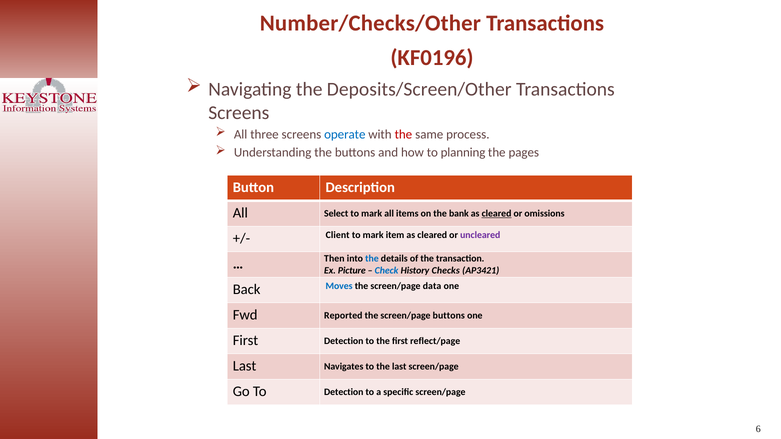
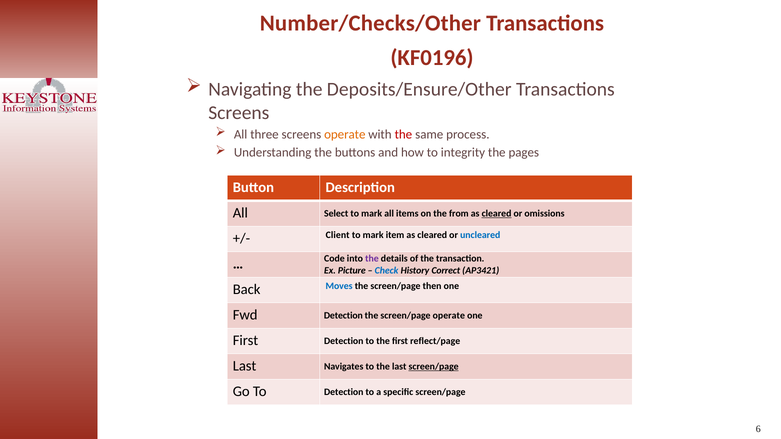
Deposits/Screen/Other: Deposits/Screen/Other -> Deposits/Ensure/Other (419, 89)
operate colour: blue -> orange (345, 134)
planning: planning -> integrity (463, 153)
bank: bank -> from (459, 214)
uncleared colour: purple -> blue (480, 235)
Then: Then -> Code (334, 259)
the colour: blue -> purple (372, 259)
Checks: Checks -> Correct (446, 271)
data: data -> then (432, 287)
Fwd Reported: Reported -> Detection (343, 316)
screen/page buttons: buttons -> operate (449, 316)
screen/page underline: none -> present (434, 367)
